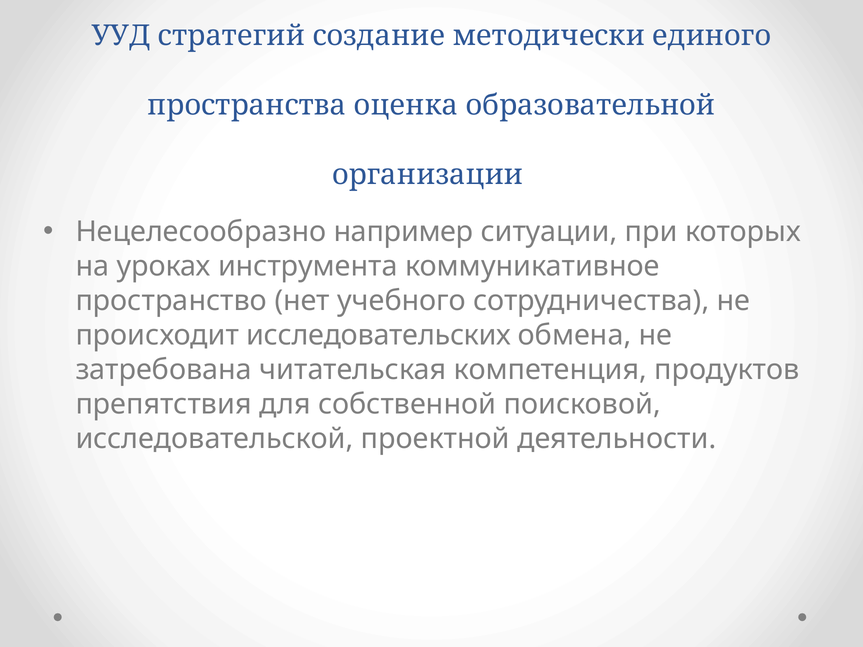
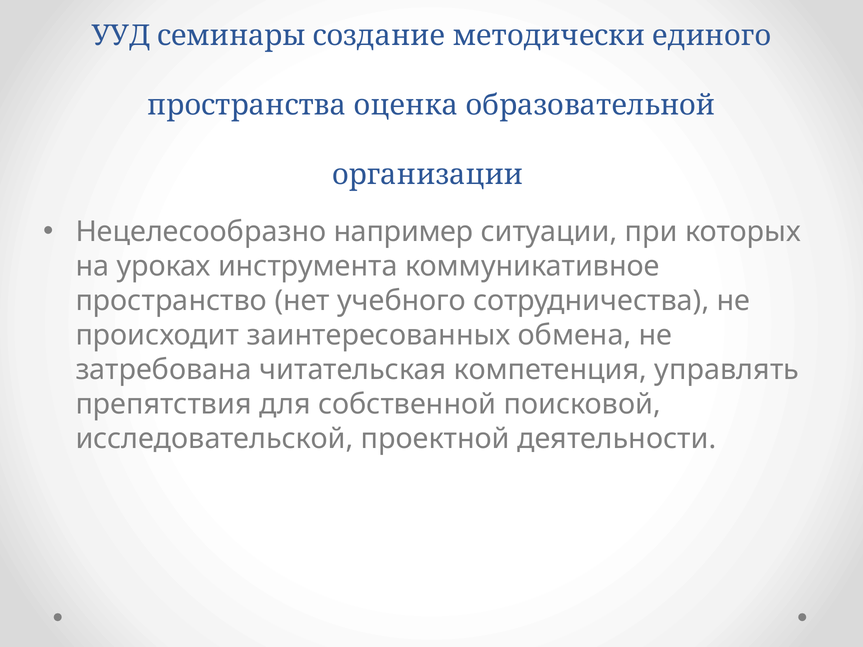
стратегий: стратегий -> семинары (232, 36)
исследовательских: исследовательских -> заинтересованных (379, 335)
продуктов: продуктов -> управлять (727, 370)
